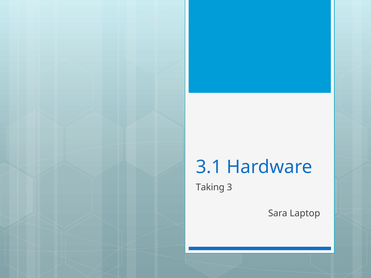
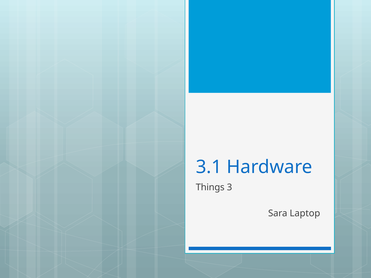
Taking: Taking -> Things (210, 187)
